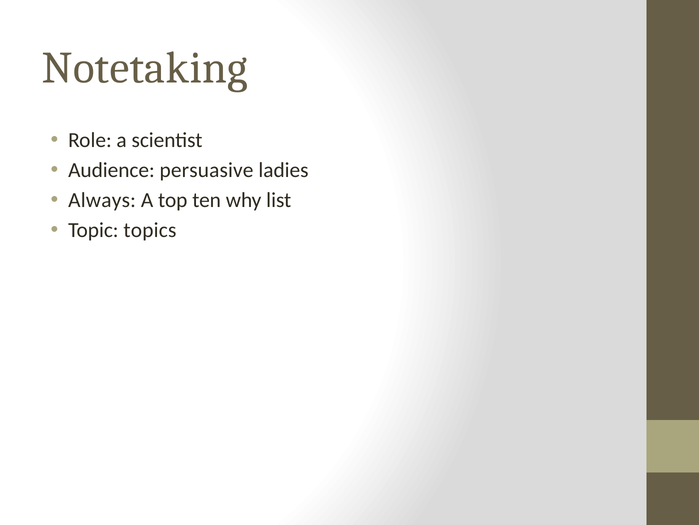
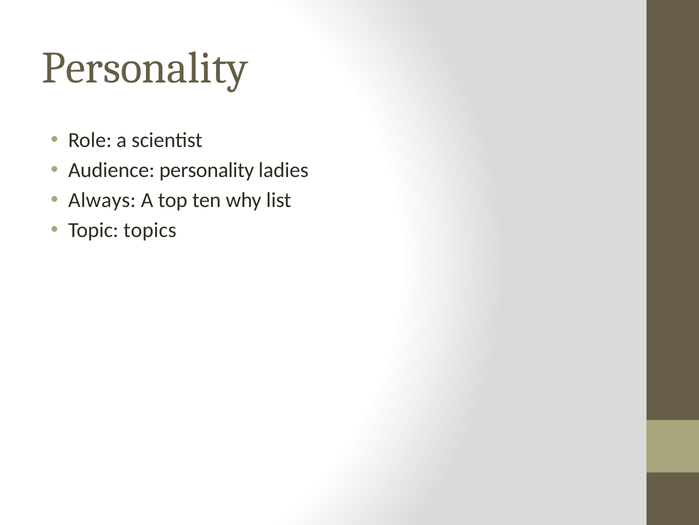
Notetaking: Notetaking -> Personality (145, 68)
Audience persuasive: persuasive -> personality (207, 170)
